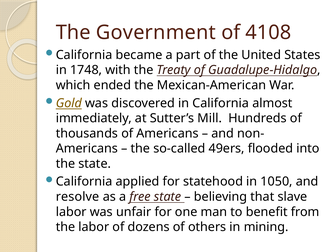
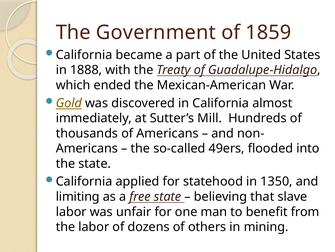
4108: 4108 -> 1859 (268, 32)
1748: 1748 -> 1888 (86, 70)
1050: 1050 -> 1350 (277, 181)
resolve: resolve -> limiting (78, 196)
